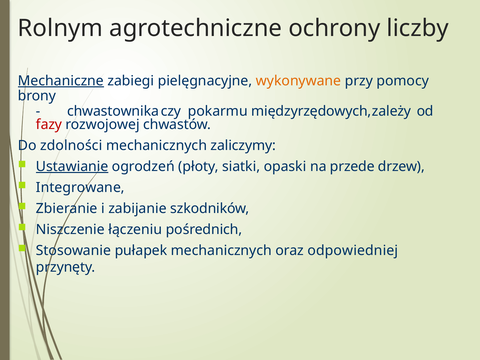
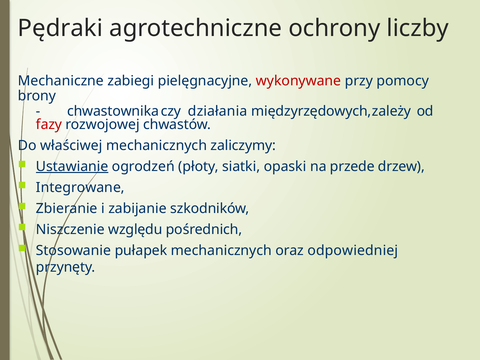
Rolnym: Rolnym -> Pędraki (60, 28)
Mechaniczne underline: present -> none (61, 81)
wykonywane colour: orange -> red (299, 81)
pokarmu: pokarmu -> działania (218, 111)
zdolności: zdolności -> właściwej (71, 146)
łączeniu: łączeniu -> względu (135, 230)
